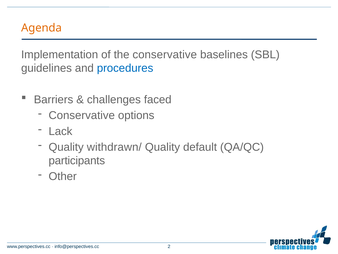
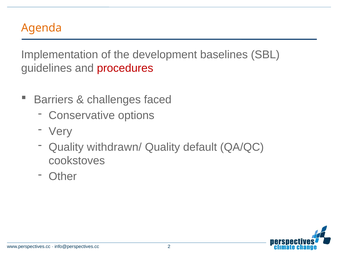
the conservative: conservative -> development (165, 54)
procedures colour: blue -> red (125, 68)
Lack: Lack -> Very (60, 131)
participants: participants -> cookstoves (77, 160)
